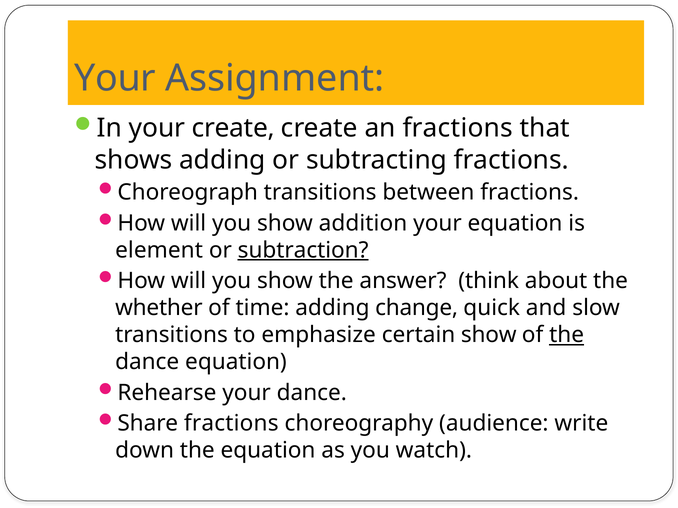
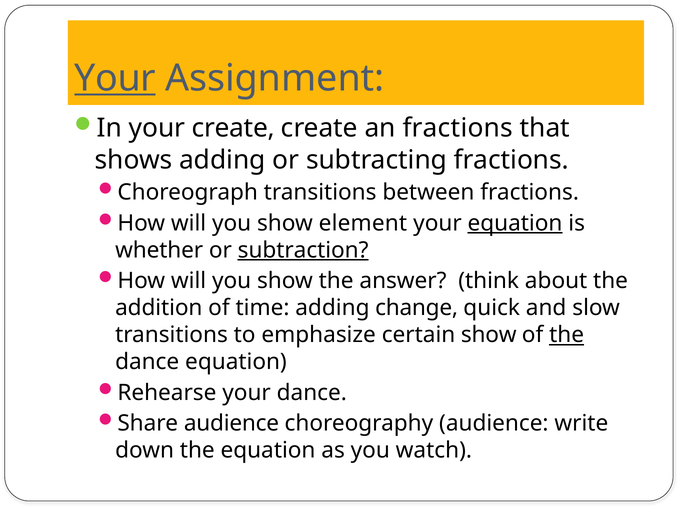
Your underline: none -> present (115, 78)
addition: addition -> element (363, 223)
equation underline: none -> present (515, 223)
element: element -> whether (159, 250)
whether: whether -> addition (159, 308)
Share fractions: fractions -> audience (231, 424)
